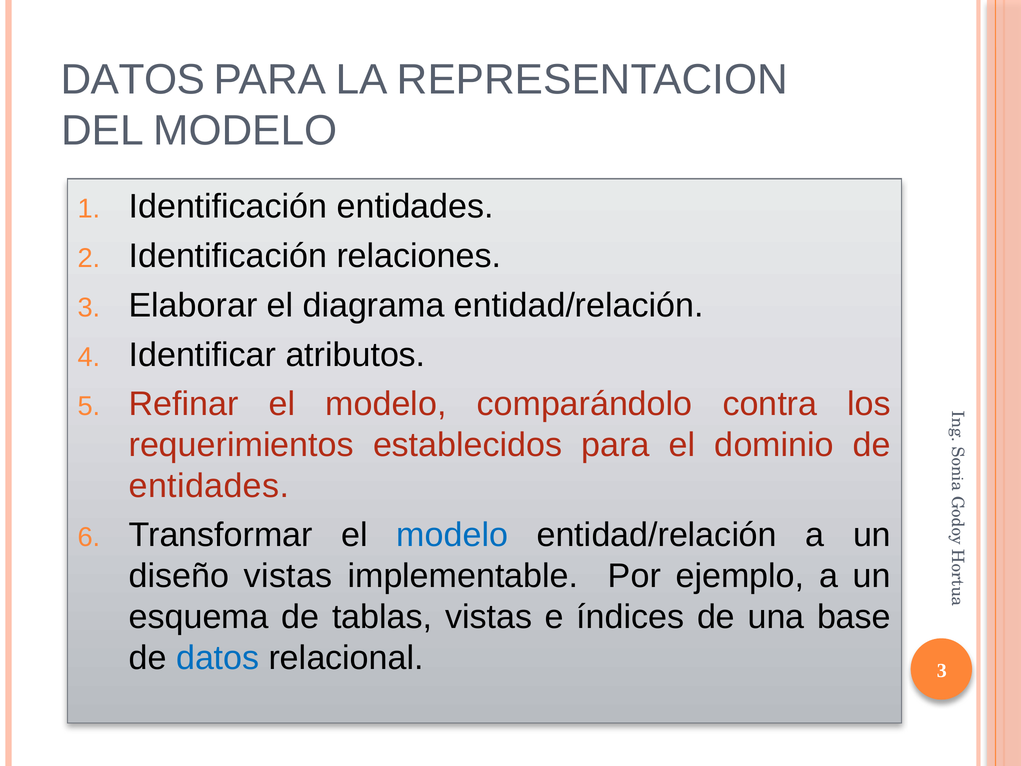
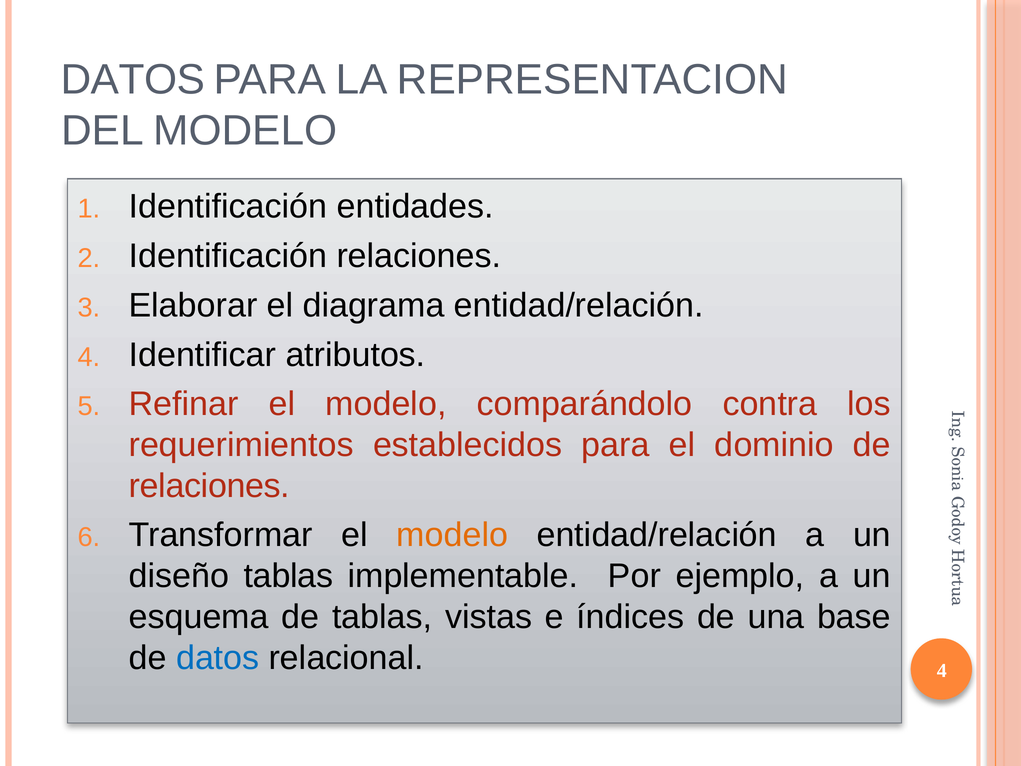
entidades: entidades -> relaciones (209, 486)
modelo colour: blue -> orange (452, 535)
diseño vistas: vistas -> tablas (288, 576)
relacional 3: 3 -> 4 (942, 671)
